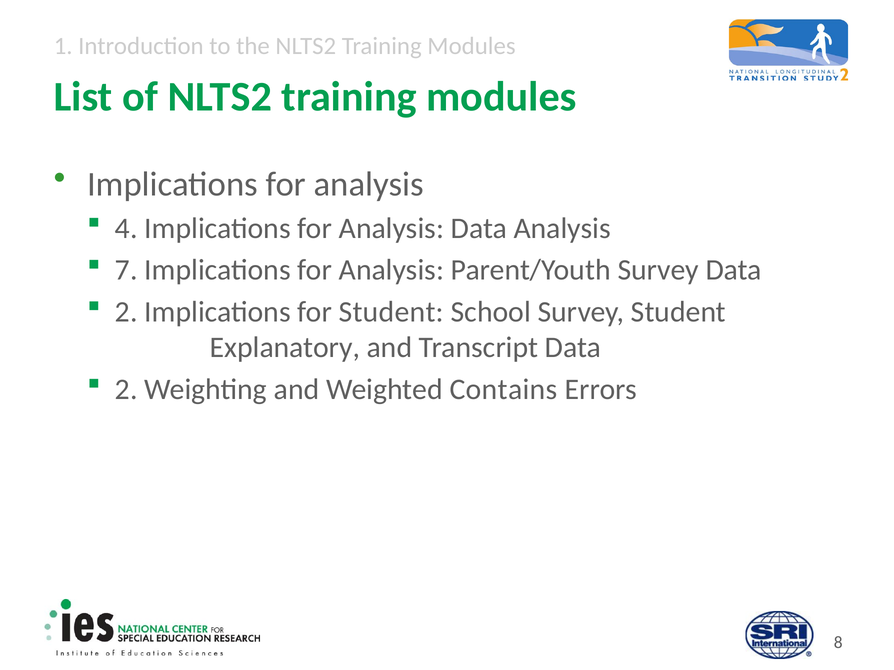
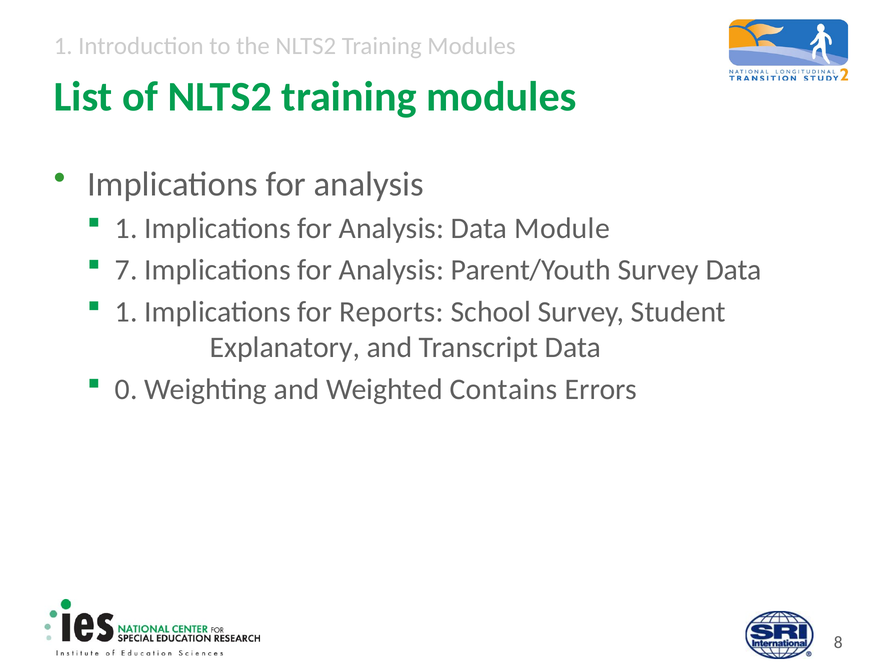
4: 4 -> 1 (126, 229)
Data Analysis: Analysis -> Module (562, 229)
2: 2 -> 1 (126, 312)
for Student: Student -> Reports (391, 312)
2: 2 -> 0 (126, 389)
